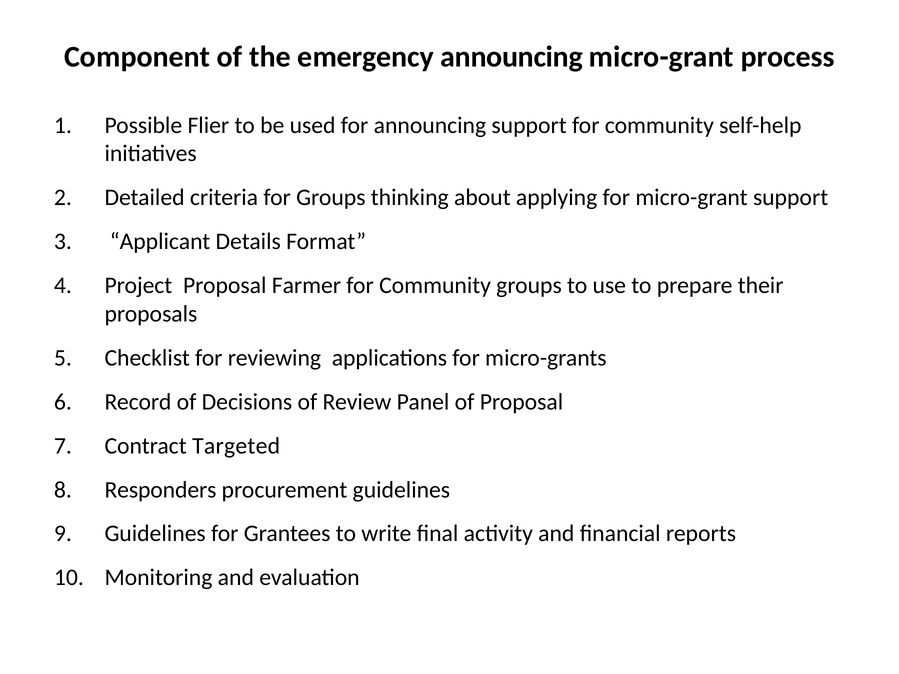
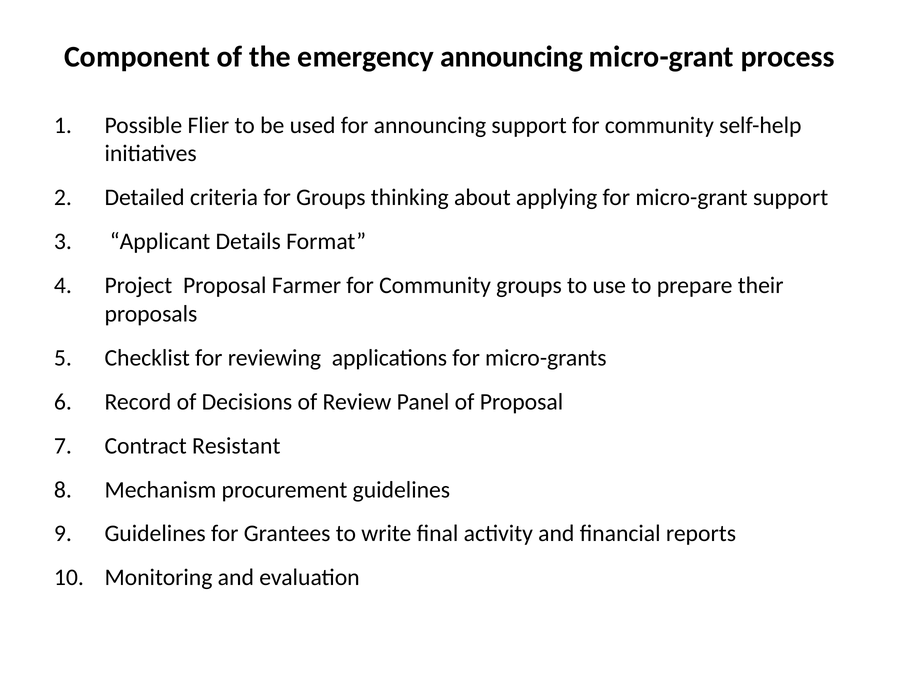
Targeted: Targeted -> Resistant (236, 446)
Responders: Responders -> Mechanism (160, 490)
